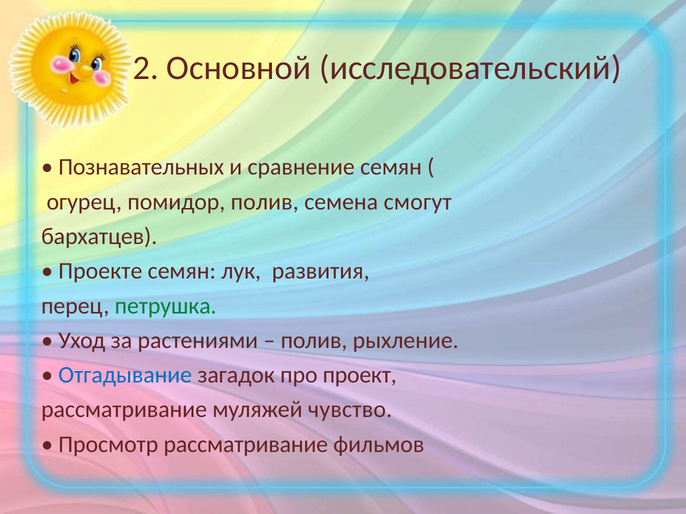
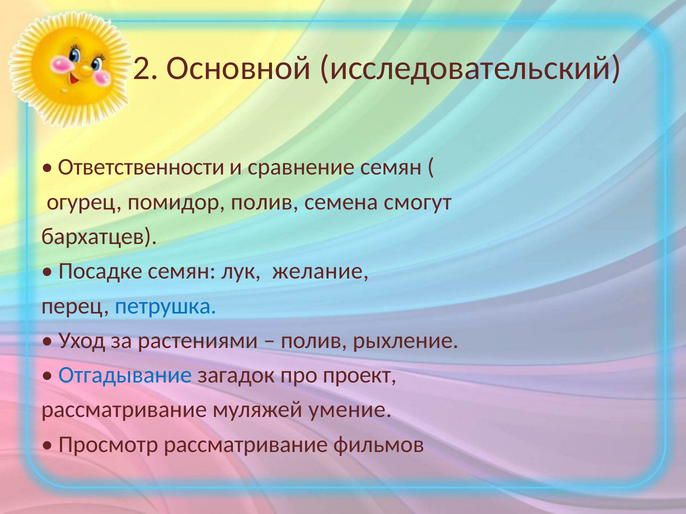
Познавательных: Познавательных -> Ответственности (141, 167)
Проекте: Проекте -> Посадке (100, 271)
развития: развития -> желание (321, 271)
петрушка colour: green -> blue (166, 306)
чувство: чувство -> умение (350, 410)
